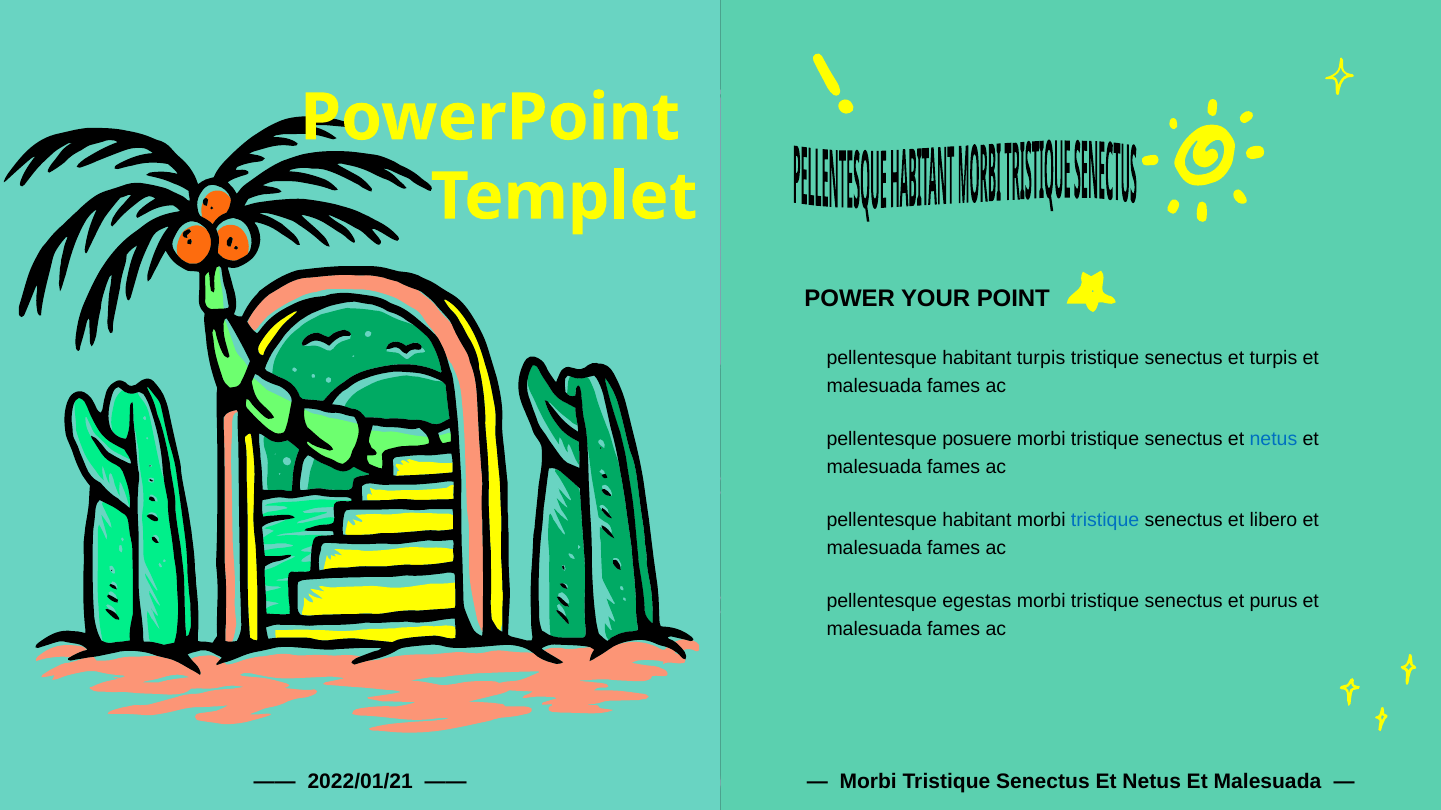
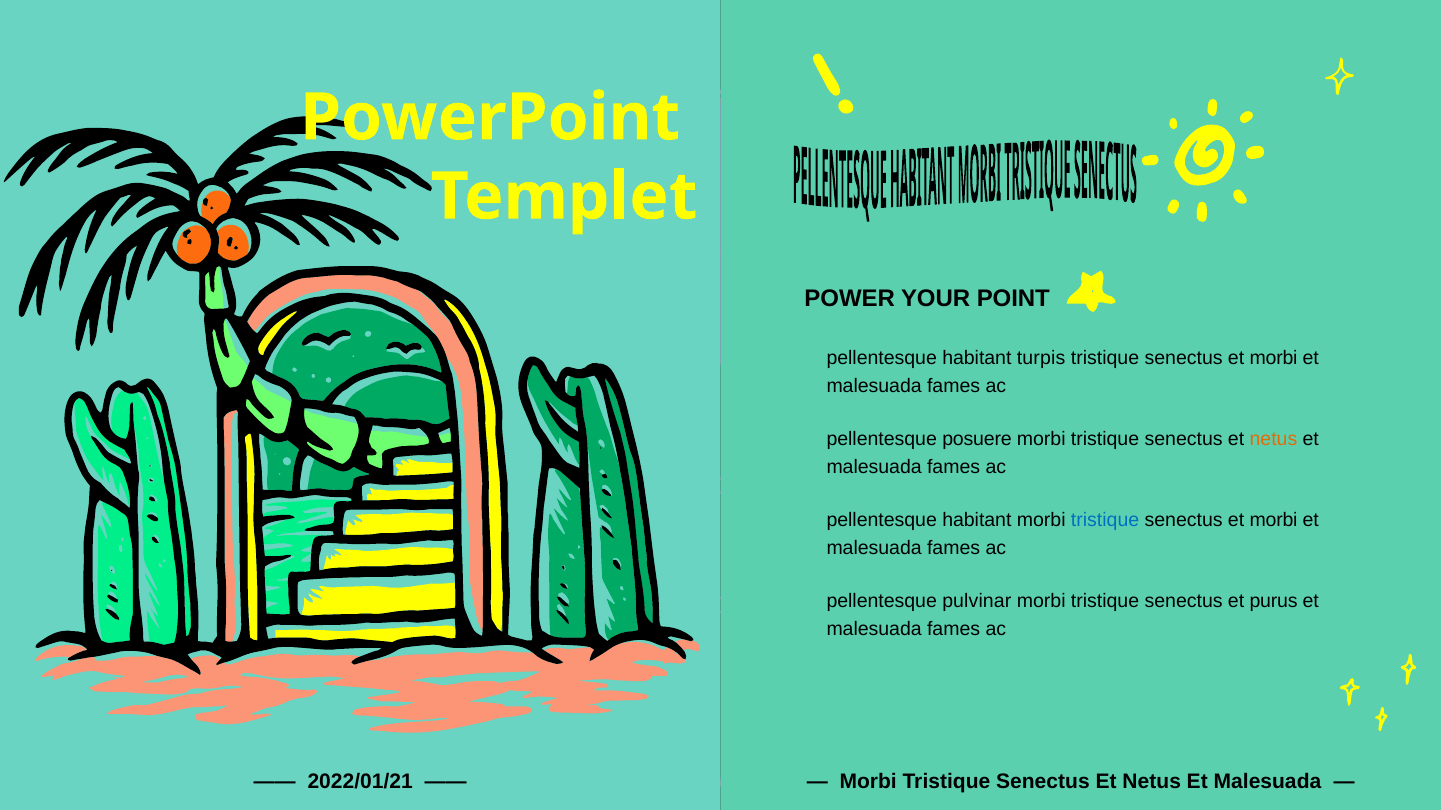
turpis: turpis -> morbi (1274, 358)
netus colour: blue -> orange (1273, 439)
libero: libero -> morbi (1274, 520)
egestas: egestas -> pulvinar (977, 601)
